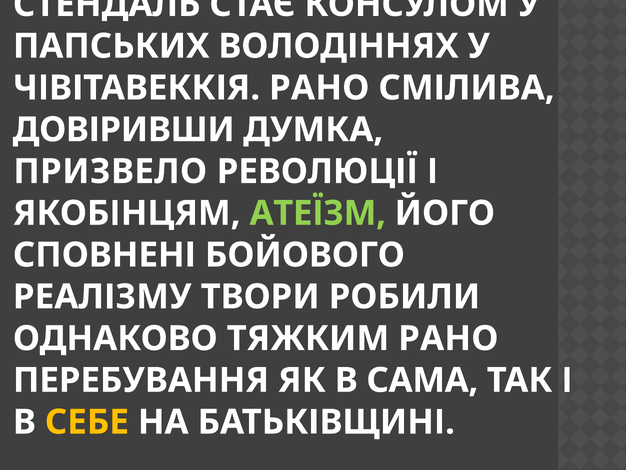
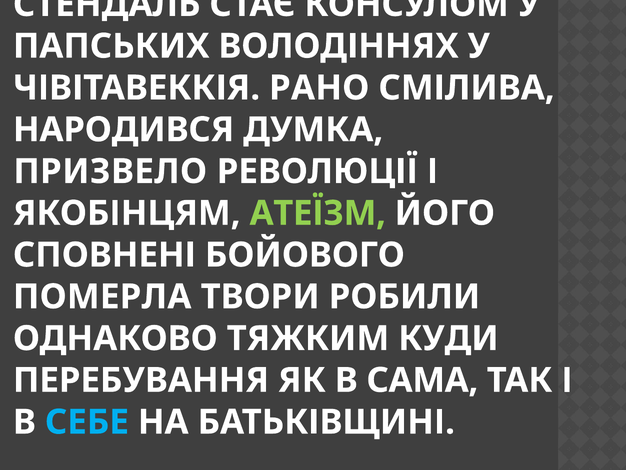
ДОВІРИВШИ: ДОВІРИВШИ -> НАРОДИВСЯ (124, 130)
РЕАЛІЗМУ: РЕАЛІЗМУ -> ПОМЕРЛА (102, 297)
ТЯЖКИМ РАНО: РАНО -> КУДИ (448, 338)
СЕБЕ colour: yellow -> light blue (87, 422)
